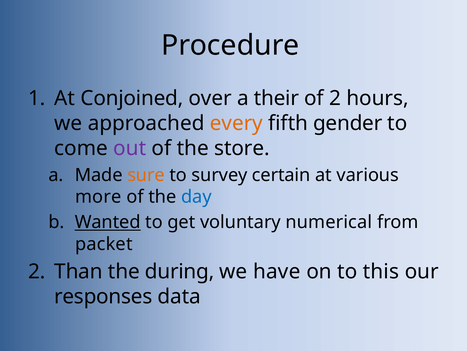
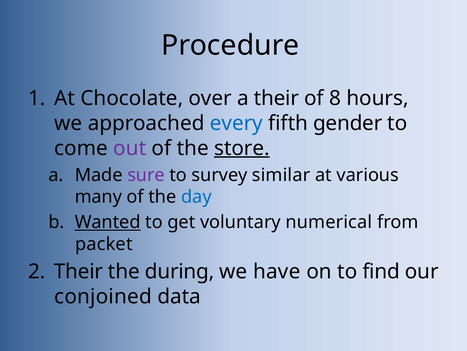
Conjoined: Conjoined -> Chocolate (132, 98)
of 2: 2 -> 8 (335, 98)
every colour: orange -> blue (236, 123)
store underline: none -> present (242, 148)
sure colour: orange -> purple (146, 175)
certain: certain -> similar (281, 175)
more: more -> many (98, 196)
Than: Than -> Their (78, 271)
this: this -> find (381, 271)
responses: responses -> conjoined (103, 296)
